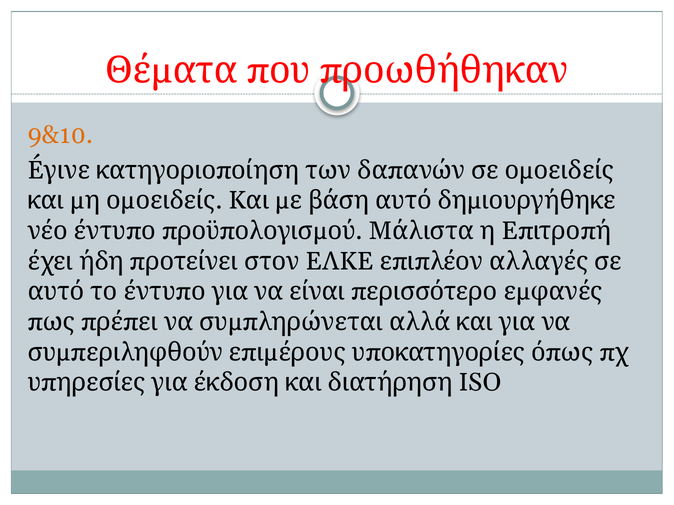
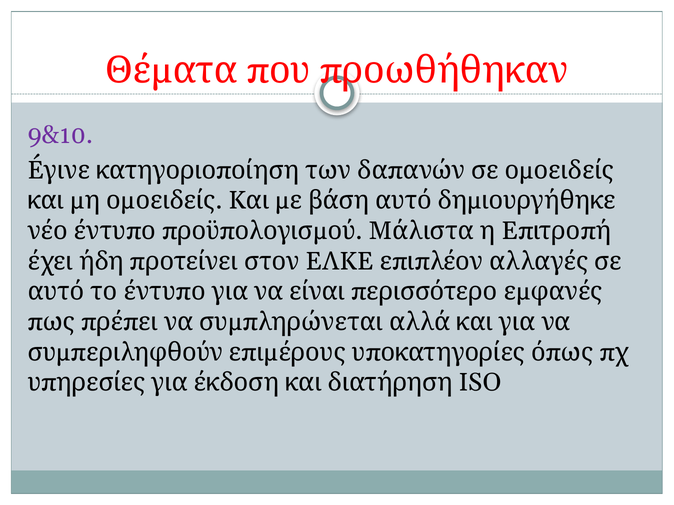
9&10 colour: orange -> purple (60, 135)
